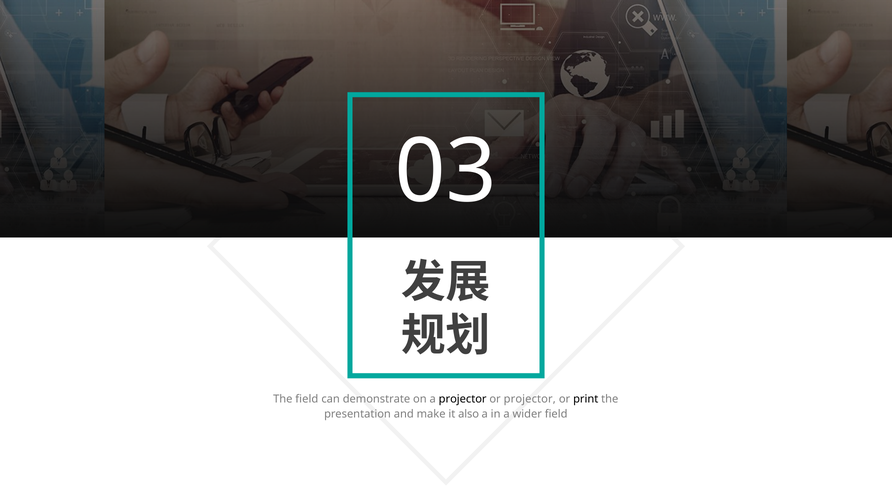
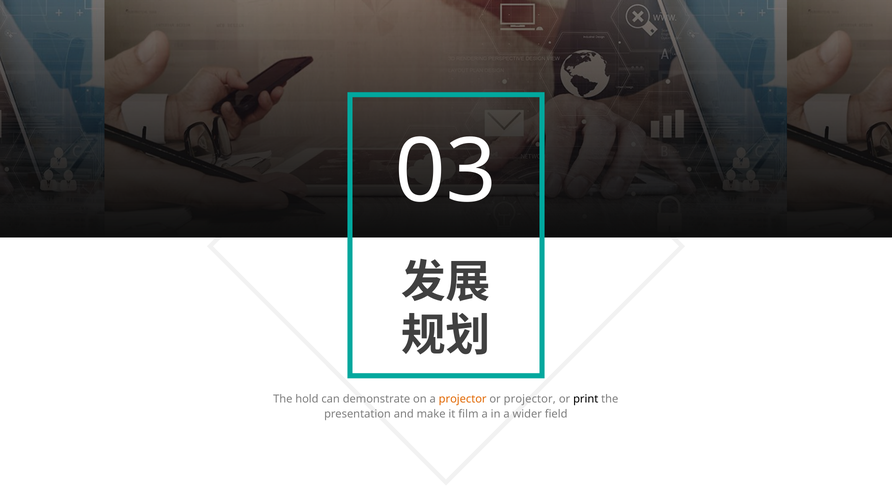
The field: field -> hold (307, 399)
projector colour: black -> orange (463, 399)
also: also -> film (468, 414)
